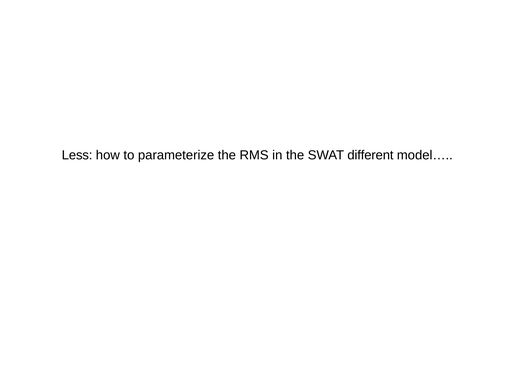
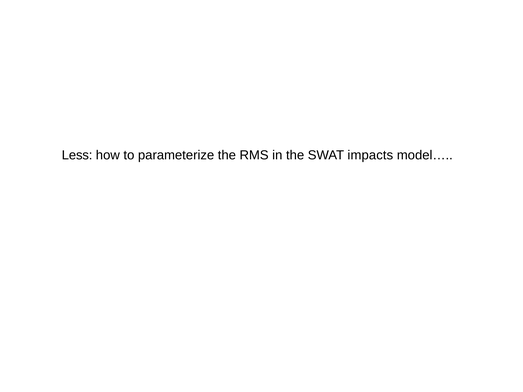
different: different -> impacts (370, 155)
